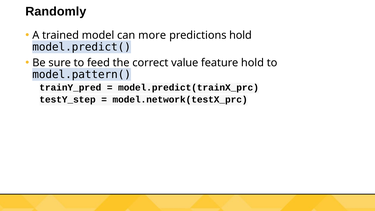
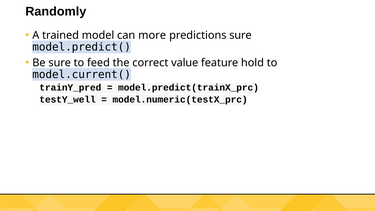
predictions hold: hold -> sure (240, 35)
model.pattern(: model.pattern( -> model.current( (82, 75)
testY_step: testY_step -> testY_well (68, 100)
model.network(testX_prc: model.network(testX_prc -> model.numeric(testX_prc (180, 100)
